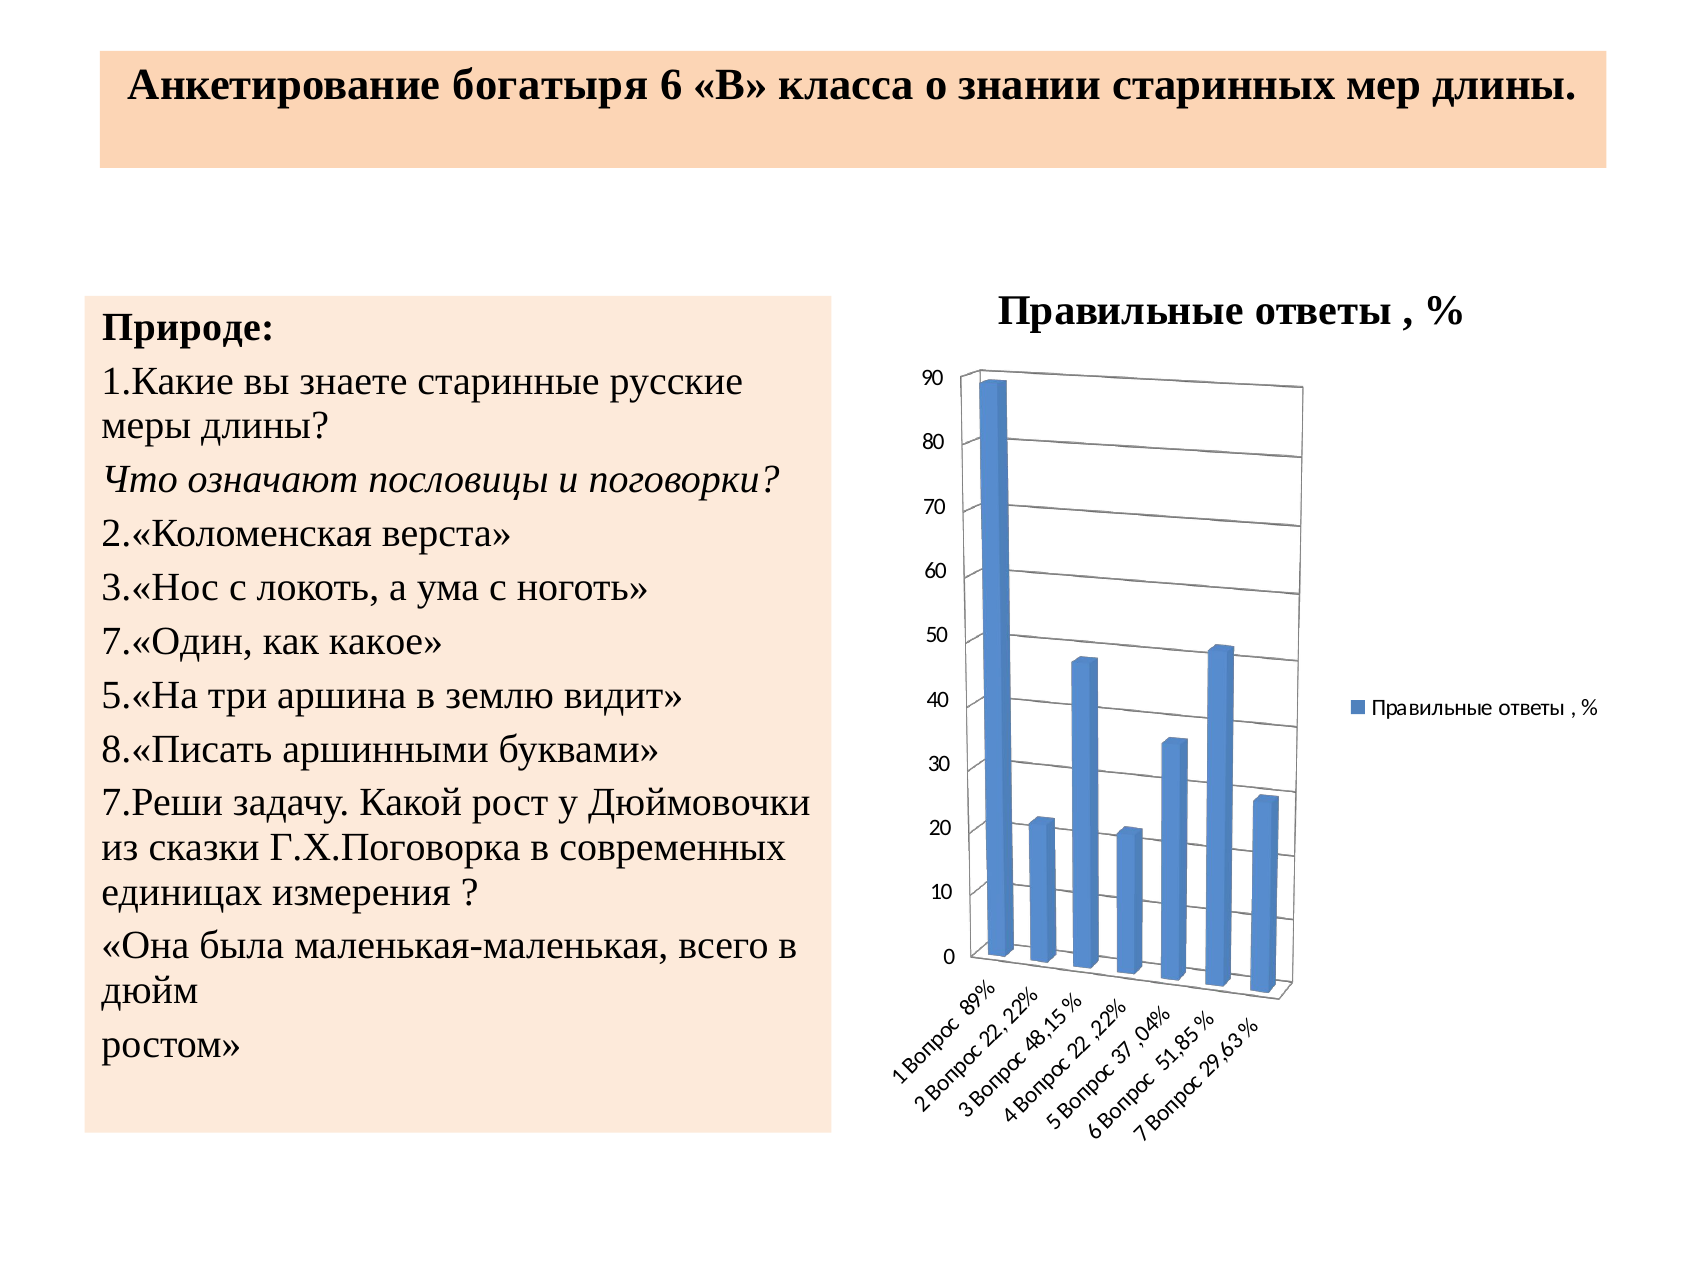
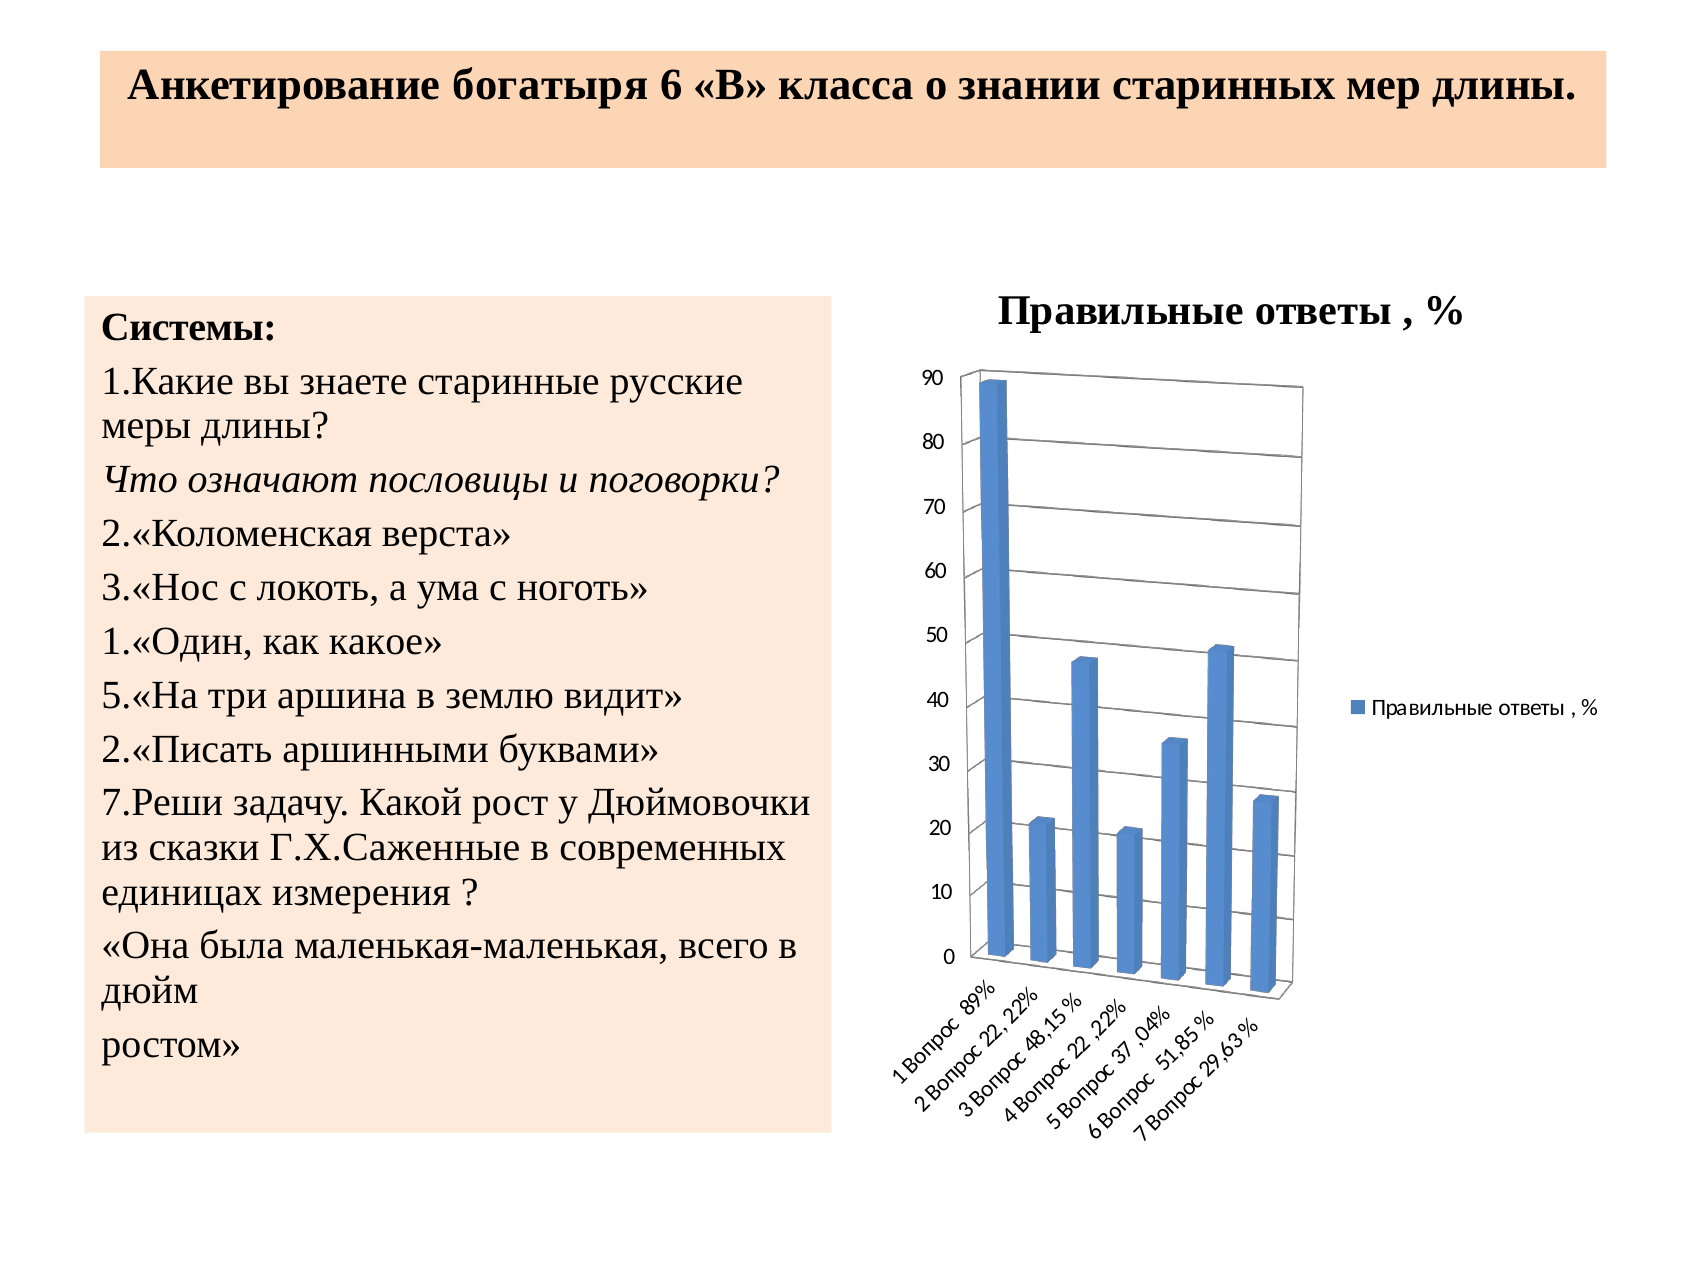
Природе: Природе -> Системы (189, 327)
7.«Один: 7.«Один -> 1.«Один (177, 641)
8.«Писать: 8.«Писать -> 2.«Писать (187, 749)
Г.Х.Поговорка: Г.Х.Поговорка -> Г.Х.Саженные (395, 847)
